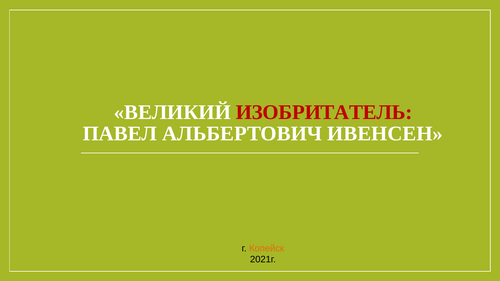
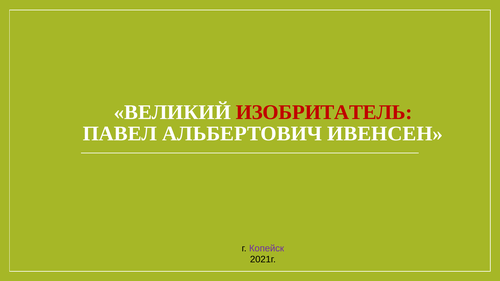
Копейск colour: orange -> purple (267, 249)
